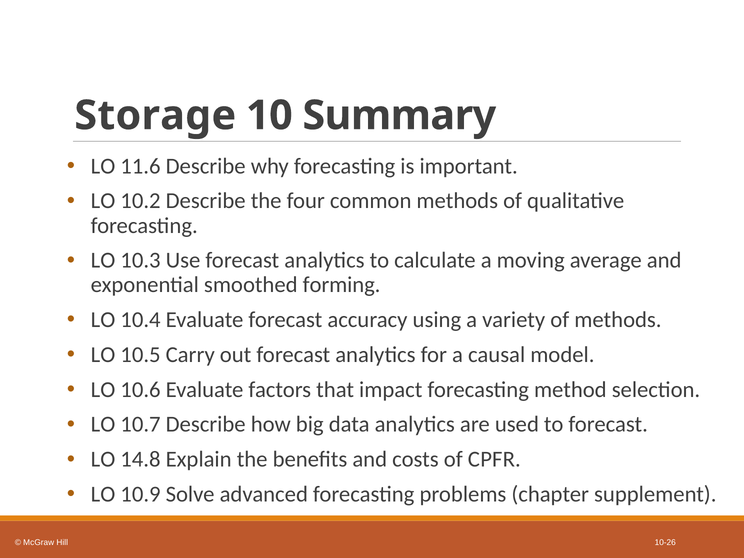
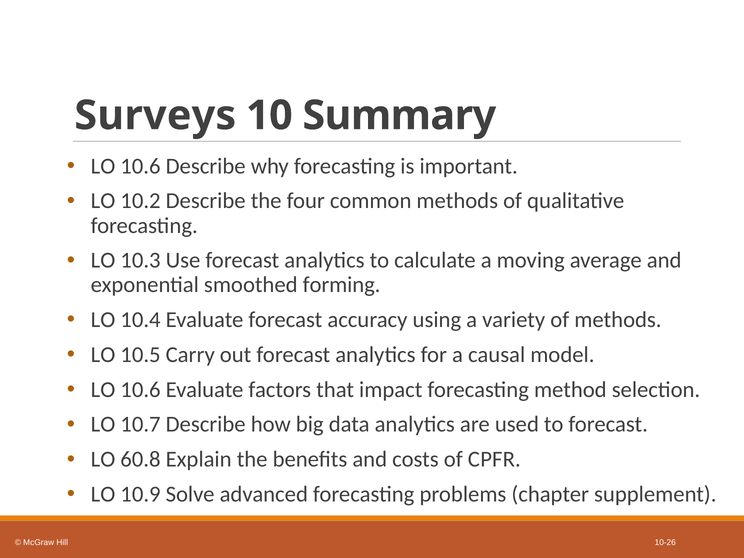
Storage: Storage -> Surveys (155, 116)
11.6: 11.6 -> 10.6 (140, 166)
14.8: 14.8 -> 60.8 (140, 459)
